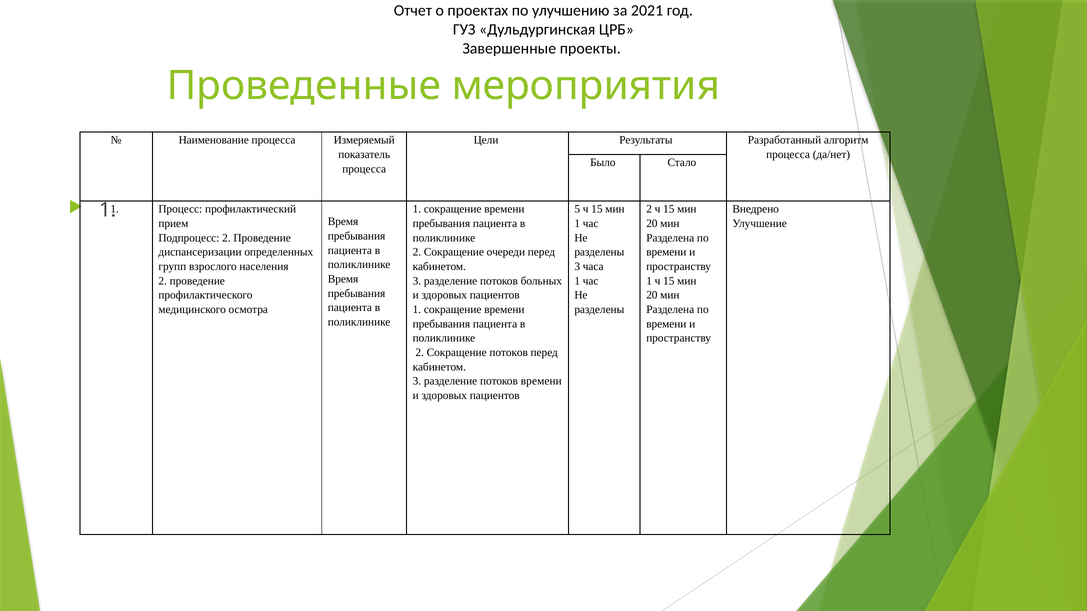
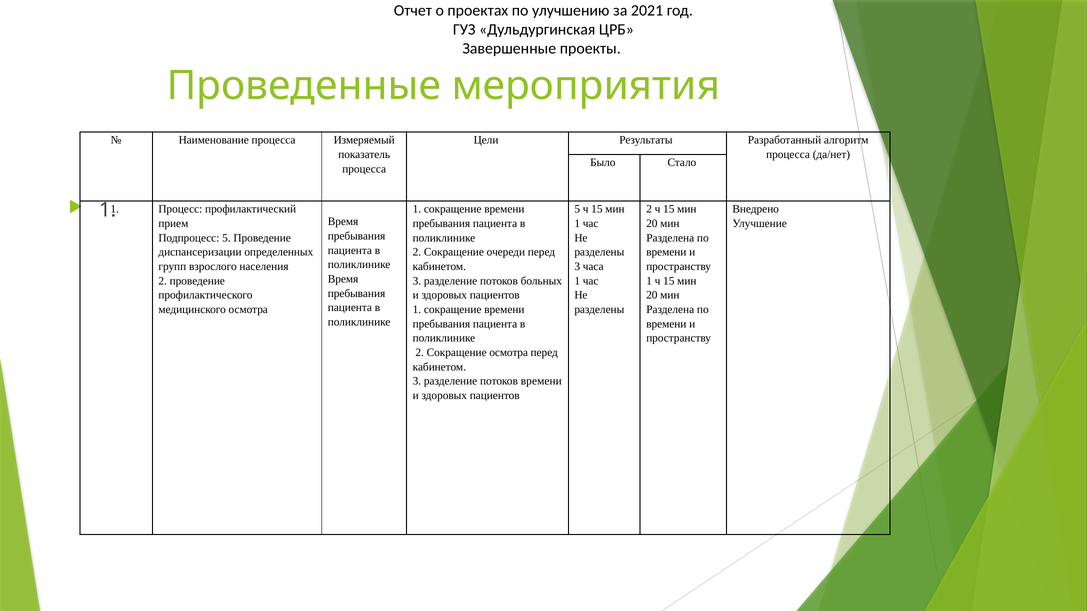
Подпроцесс 2: 2 -> 5 (226, 238)
Сокращение потоков: потоков -> осмотра (509, 353)
